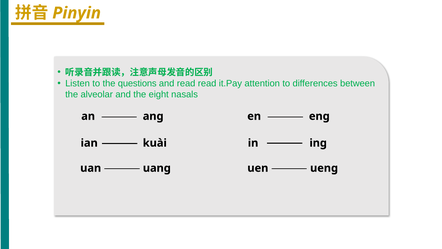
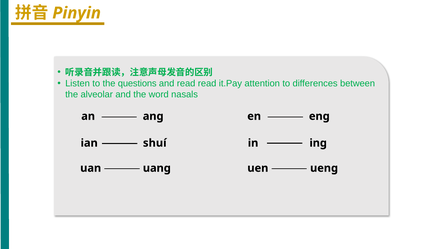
eight: eight -> word (159, 94)
kuài: kuài -> shuí (155, 143)
